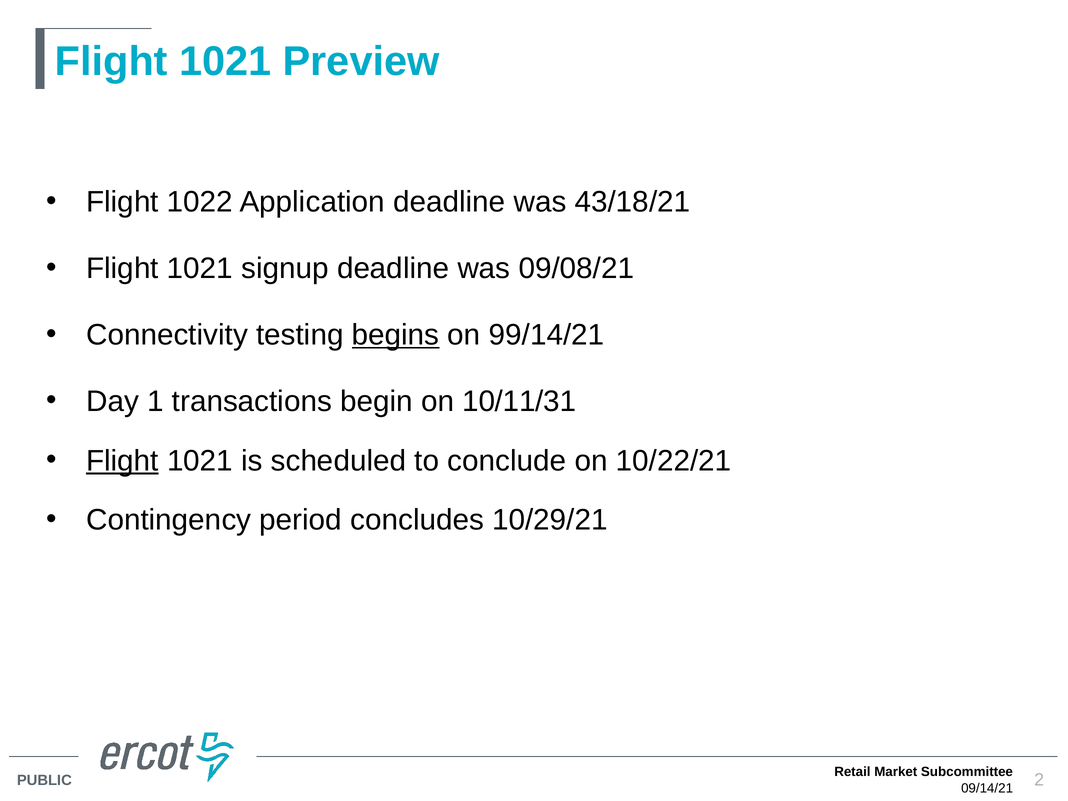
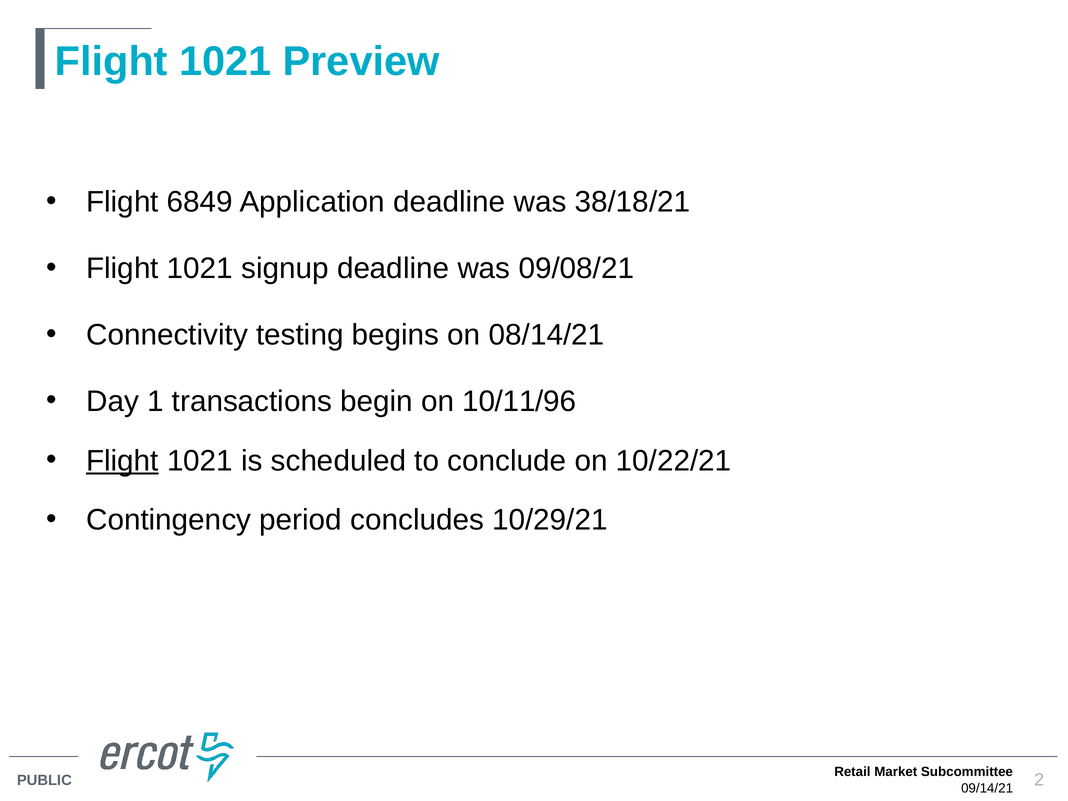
1022: 1022 -> 6849 (200, 202)
43/18/21: 43/18/21 -> 38/18/21 (632, 202)
begins underline: present -> none (396, 335)
99/14/21: 99/14/21 -> 08/14/21 (547, 335)
10/11/31: 10/11/31 -> 10/11/96 (519, 401)
